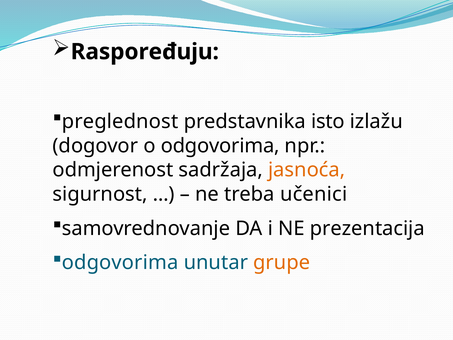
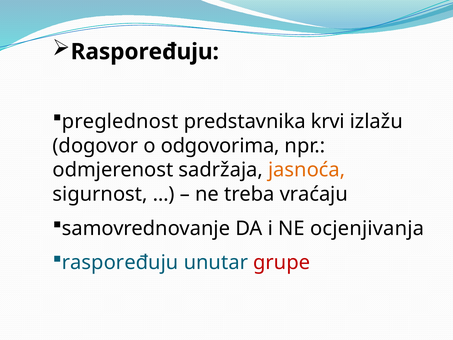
isto: isto -> krvi (328, 121)
učenici: učenici -> vraćaju (314, 194)
prezentacija: prezentacija -> ocjenjivanja (367, 228)
odgovorima: odgovorima -> raspoređuju (120, 262)
grupe colour: orange -> red (282, 262)
